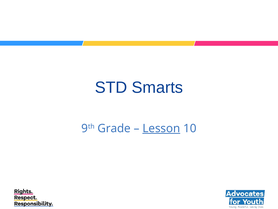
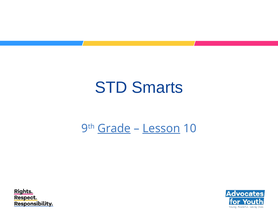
Grade underline: none -> present (114, 128)
